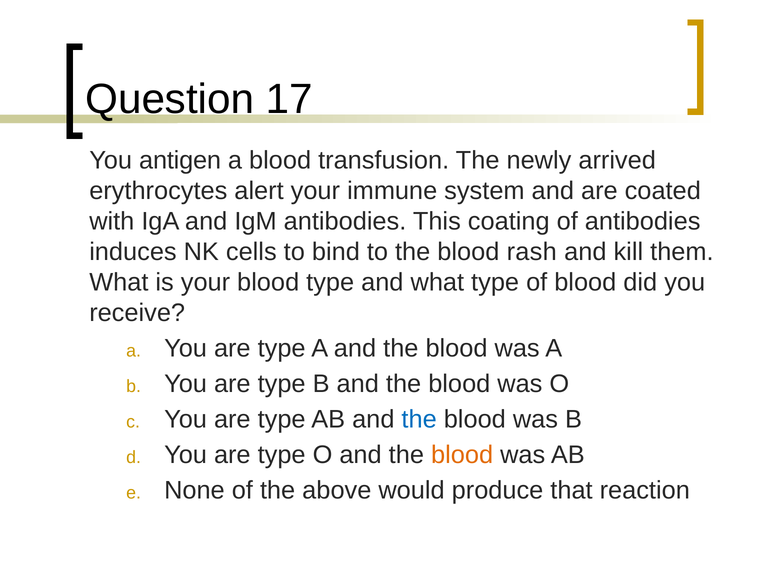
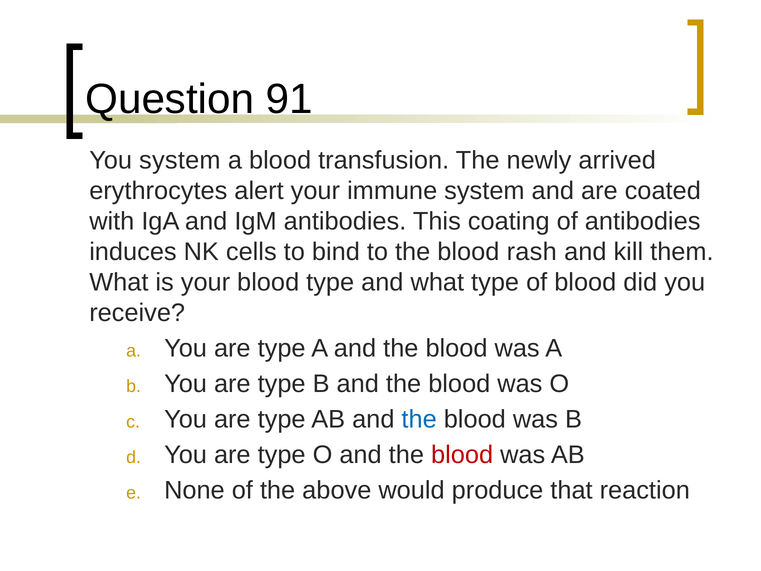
17: 17 -> 91 (289, 99)
You antigen: antigen -> system (180, 160)
blood colour: orange -> red (462, 455)
